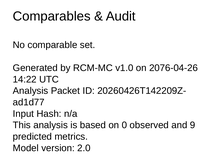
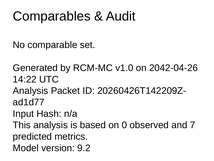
2076-04-26: 2076-04-26 -> 2042-04-26 (174, 68)
9: 9 -> 7 (193, 125)
2.0: 2.0 -> 9.2 (84, 148)
